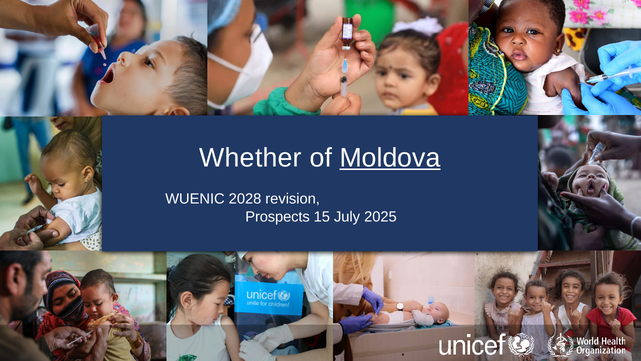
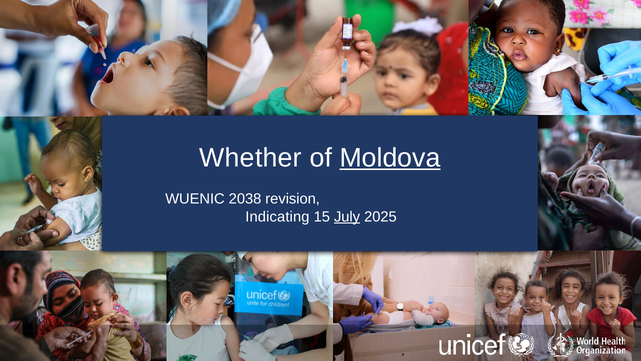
2028: 2028 -> 2038 (245, 199)
Prospects: Prospects -> Indicating (277, 217)
July underline: none -> present (347, 217)
